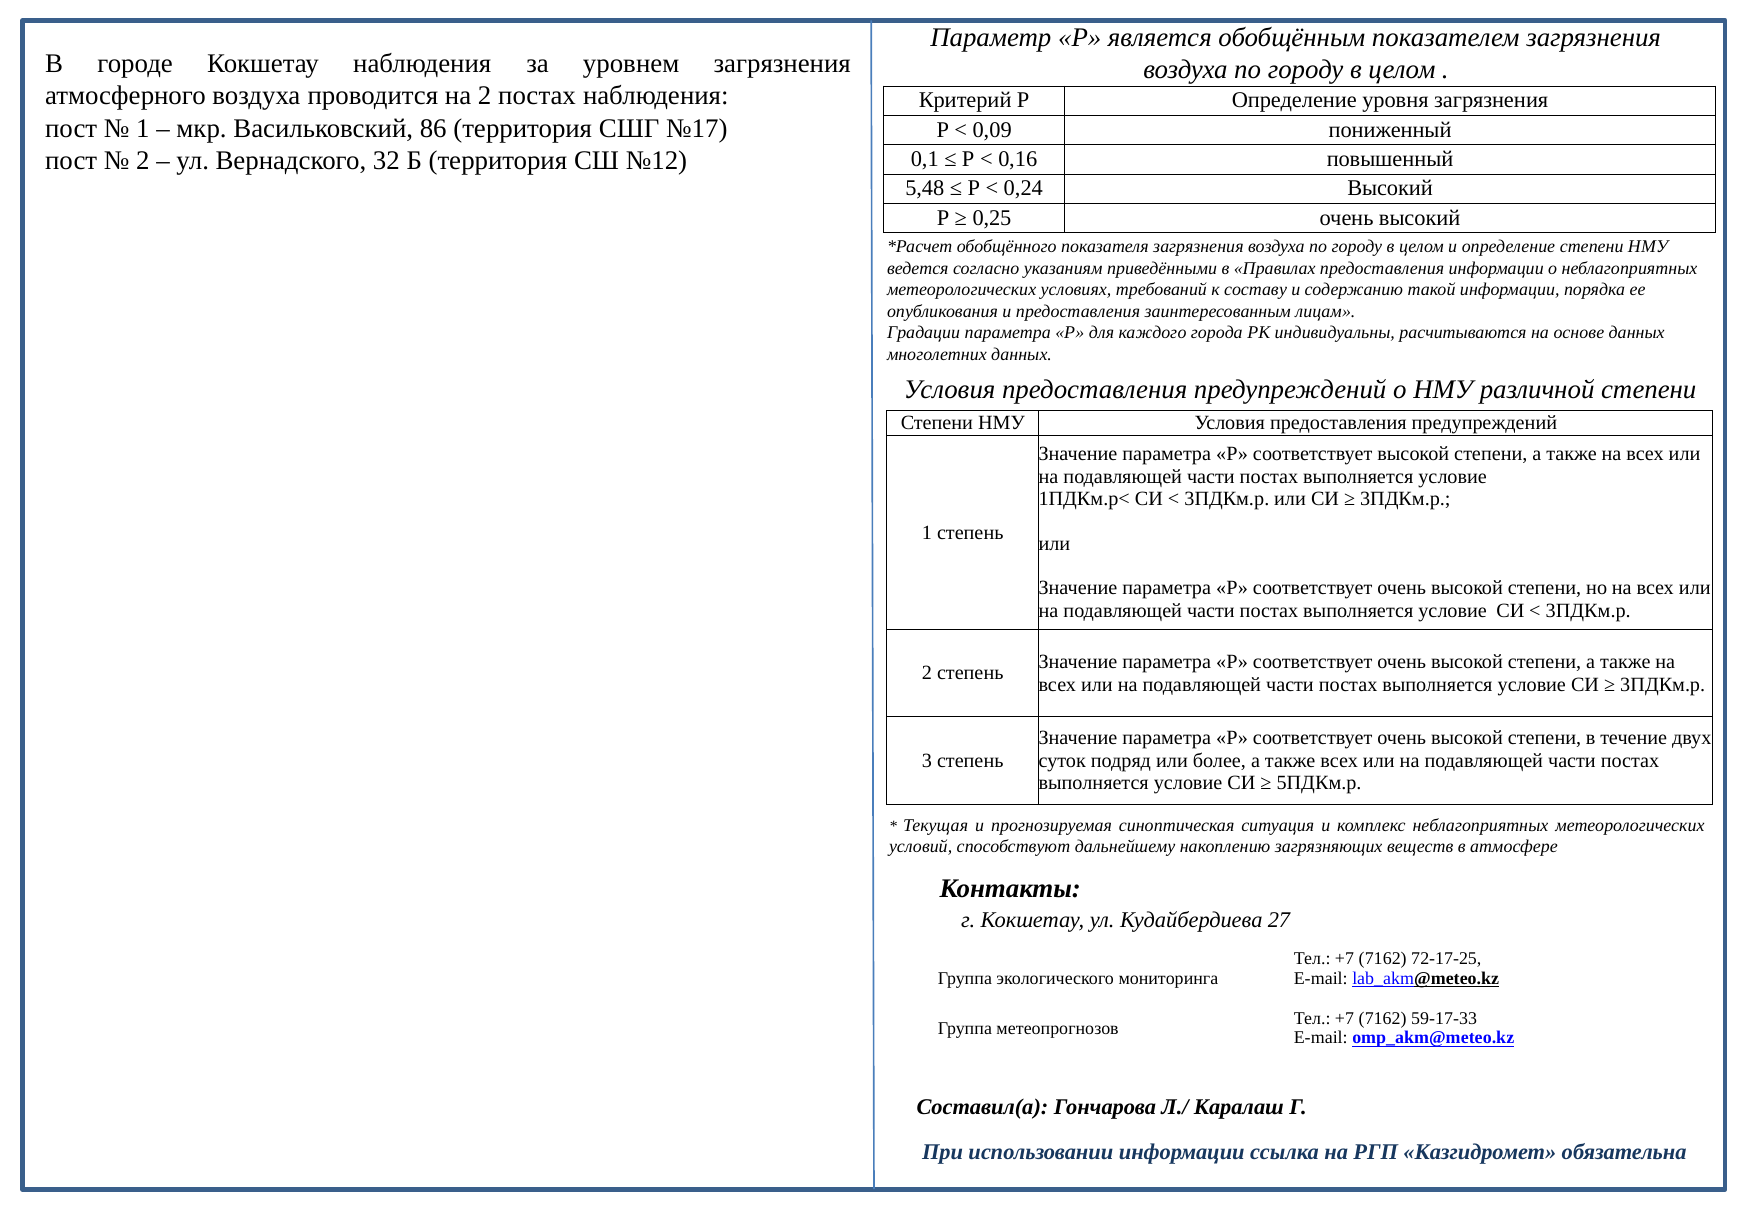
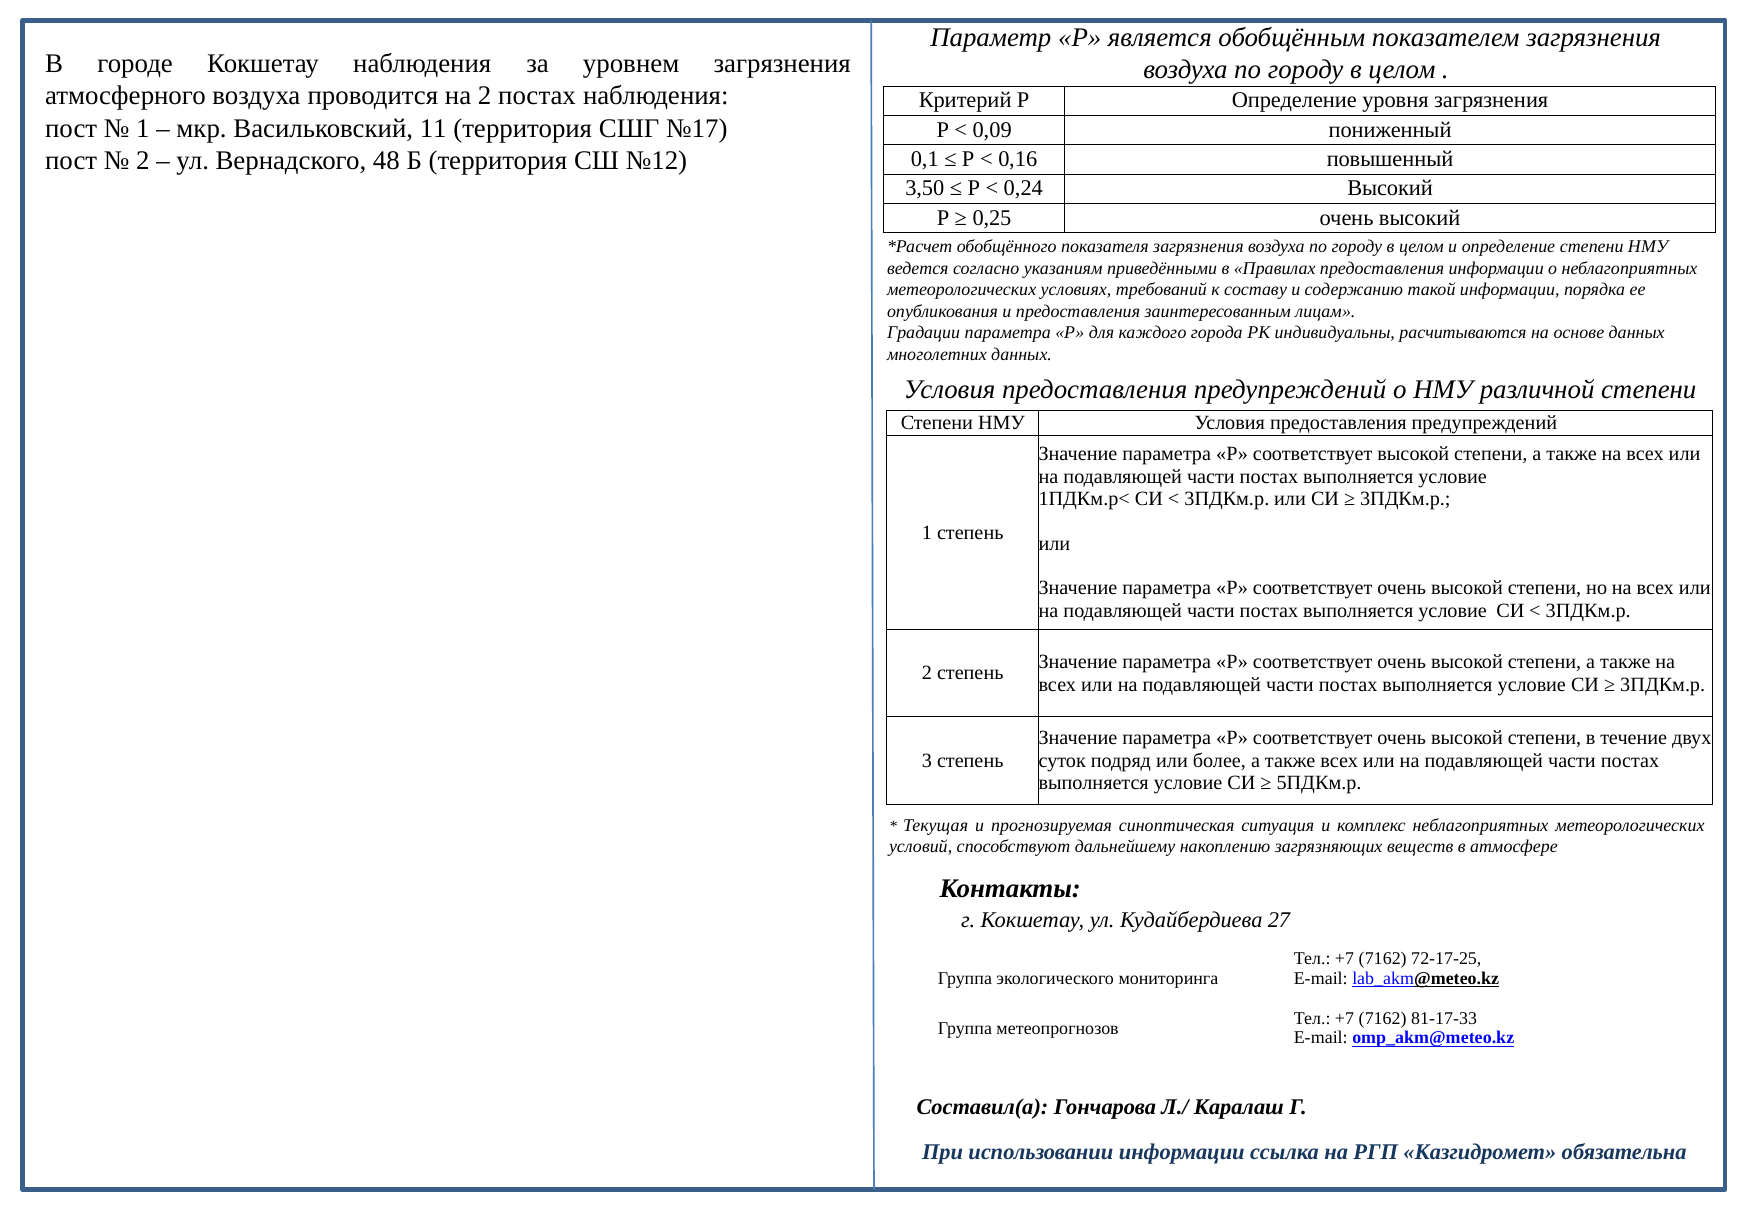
86: 86 -> 11 (433, 128)
32: 32 -> 48 (386, 160)
5,48: 5,48 -> 3,50 (925, 189)
59-17-33: 59-17-33 -> 81-17-33 (1444, 1018)
